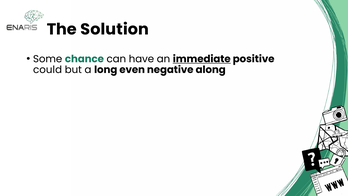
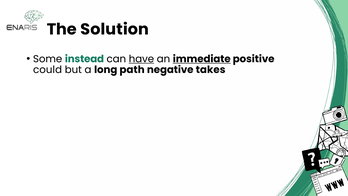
chance: chance -> instead (84, 59)
have underline: none -> present (141, 59)
even: even -> path (132, 70)
along: along -> takes (211, 70)
